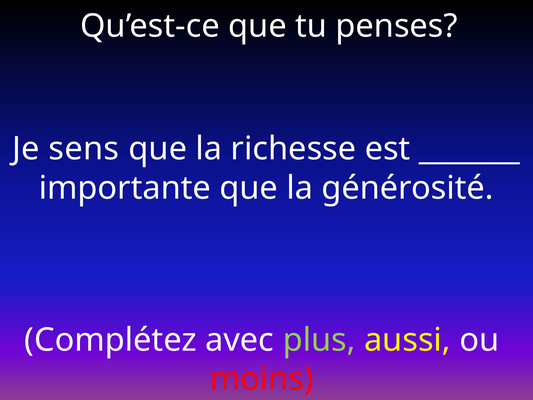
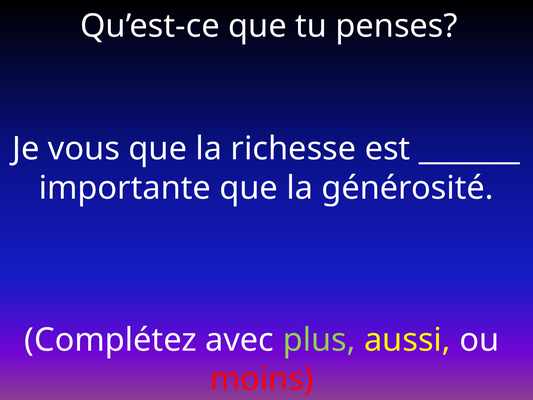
sens: sens -> vous (84, 149)
